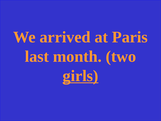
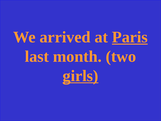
Paris underline: none -> present (130, 37)
